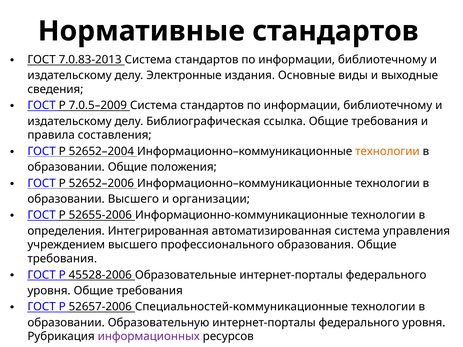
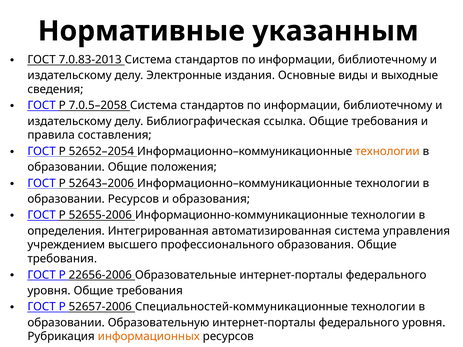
Нормативные стандартов: стандартов -> указанным (335, 31)
7.0.5–2009: 7.0.5–2009 -> 7.0.5–2058 (98, 106)
52652–2004: 52652–2004 -> 52652–2054 (101, 151)
52652–2006: 52652–2006 -> 52643–2006 (101, 183)
образовании Высшего: Высшего -> Ресурсов (133, 199)
и организации: организации -> образования (211, 199)
45528-2006: 45528-2006 -> 22656-2006 (100, 275)
информационных colour: purple -> orange (149, 337)
